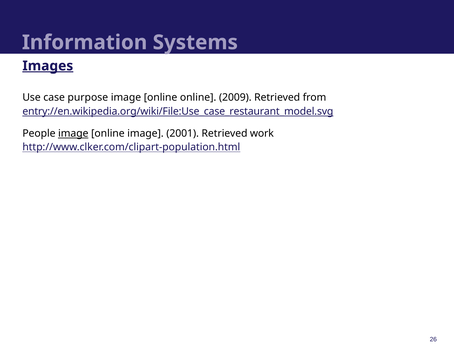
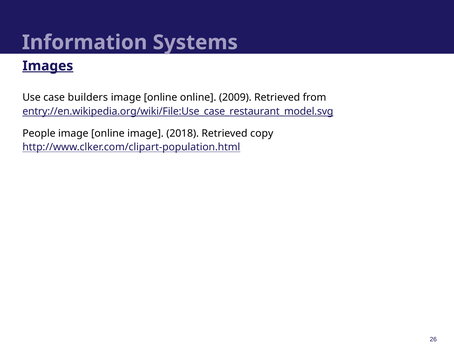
purpose: purpose -> builders (88, 97)
image underline: present -> none (73, 133)
2001: 2001 -> 2018 (183, 133)
work: work -> copy (262, 133)
